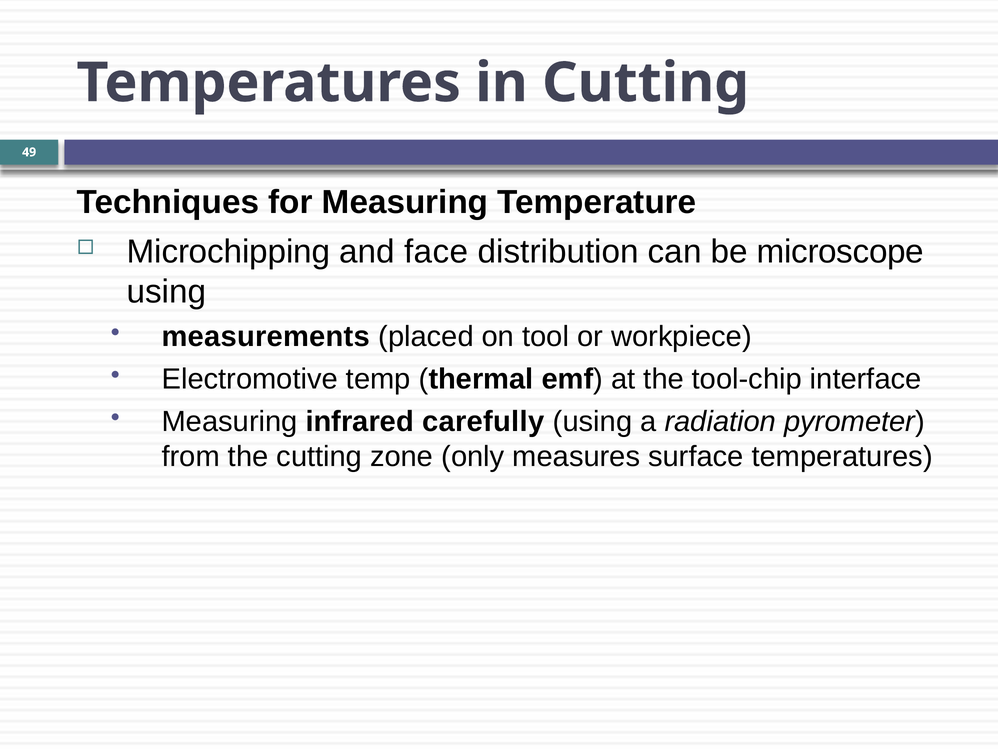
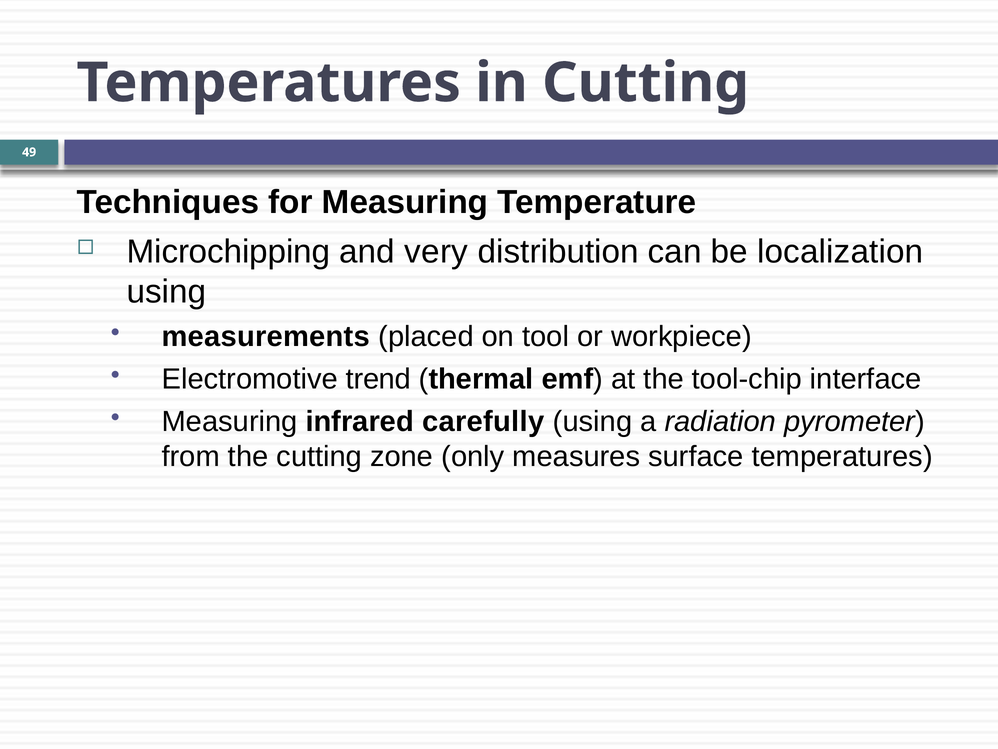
face: face -> very (436, 252)
microscope: microscope -> localization (840, 252)
temp: temp -> trend (378, 379)
